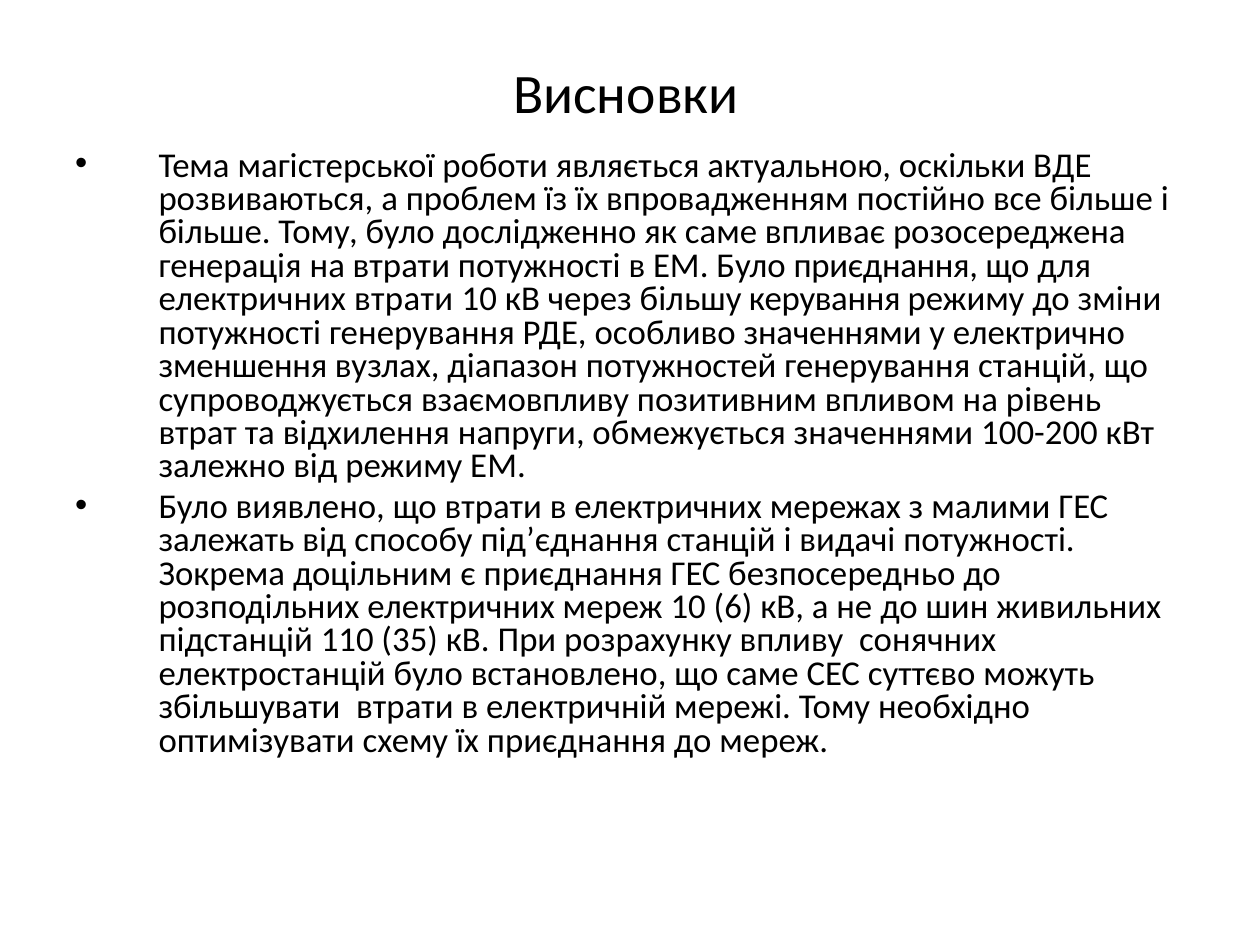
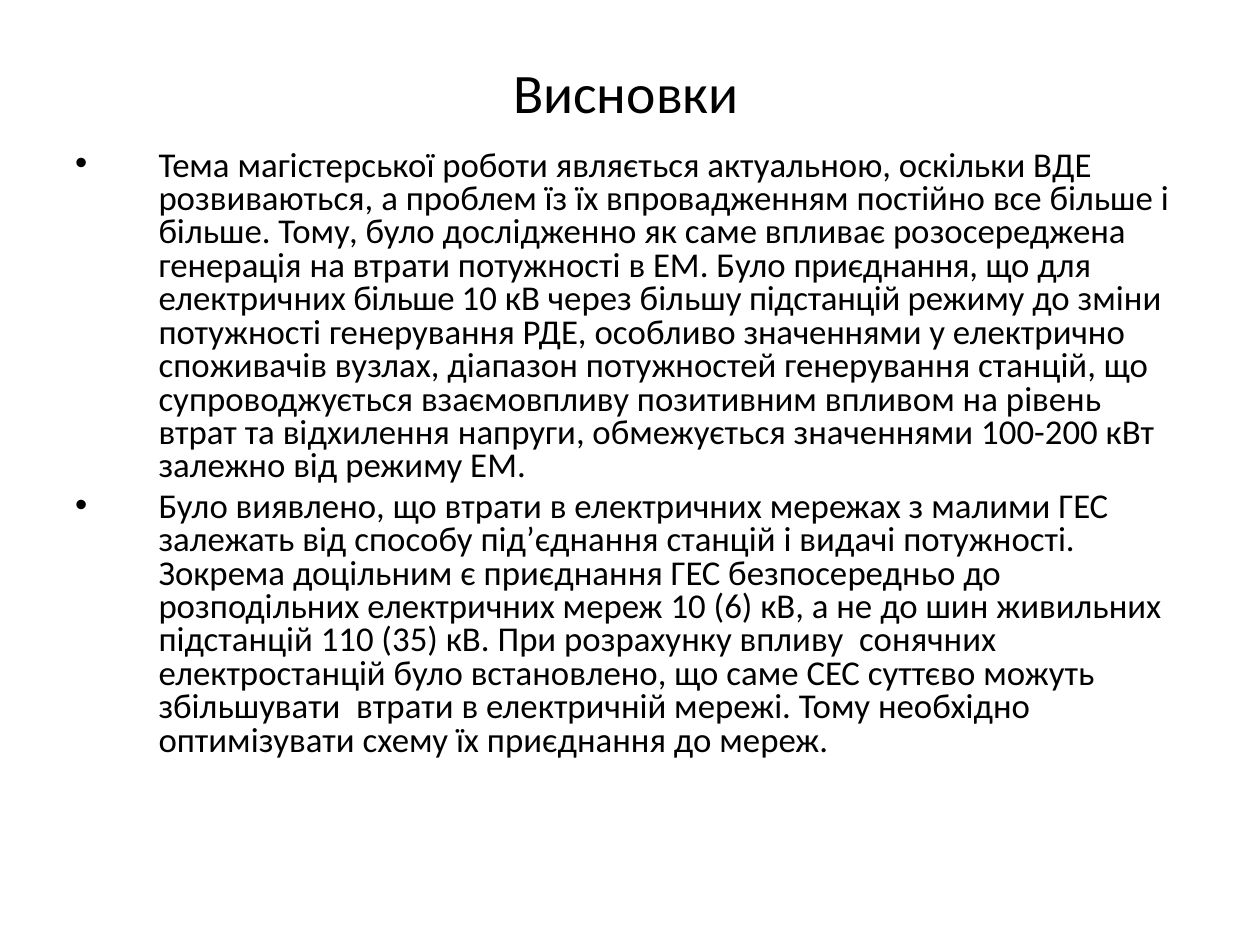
електричних втрати: втрати -> більше (404, 299)
більшу керування: керування -> підстанцій (825, 299)
зменшення: зменшення -> споживачів (243, 366)
